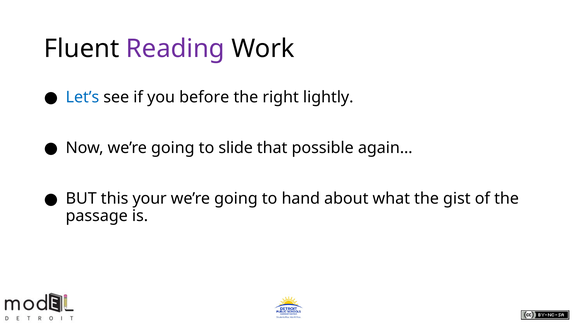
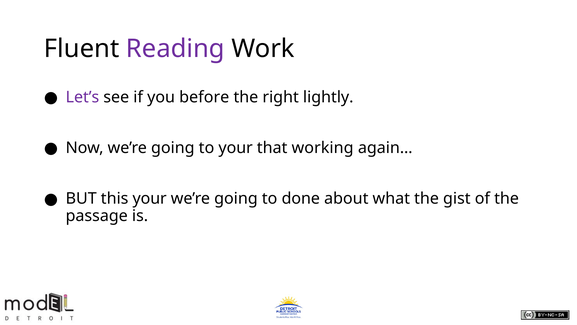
Let’s colour: blue -> purple (82, 97)
to slide: slide -> your (236, 148)
possible: possible -> working (323, 148)
hand: hand -> done (301, 198)
